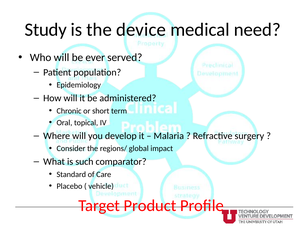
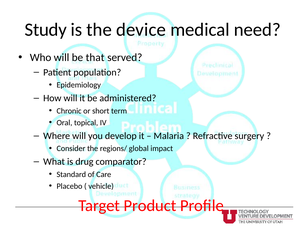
ever: ever -> that (95, 57)
such: such -> drug (84, 161)
